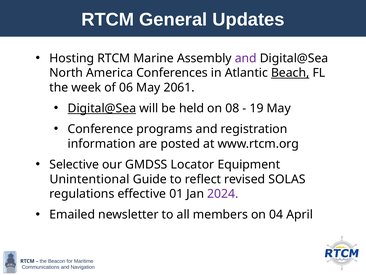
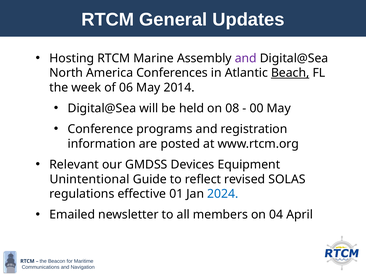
2061: 2061 -> 2014 (179, 87)
Digital@Sea underline: present -> none (102, 108)
19: 19 -> 00 (257, 108)
Selective: Selective -> Relevant (74, 164)
Locator: Locator -> Devices (192, 164)
2024 colour: purple -> blue (223, 194)
